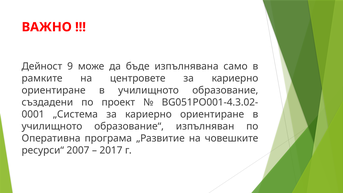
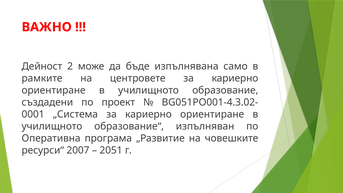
9: 9 -> 2 (70, 66)
2017: 2017 -> 2051 (111, 150)
